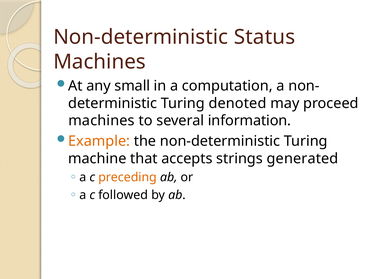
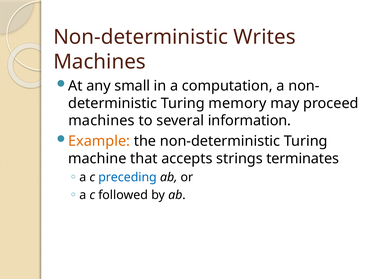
Status: Status -> Writes (265, 37)
denoted: denoted -> memory (237, 103)
generated: generated -> terminates (303, 159)
preceding colour: orange -> blue (128, 177)
